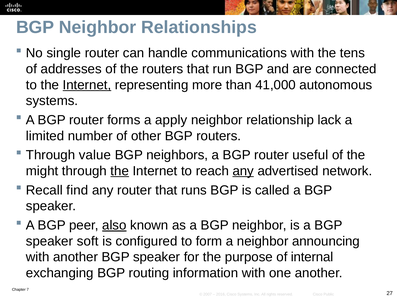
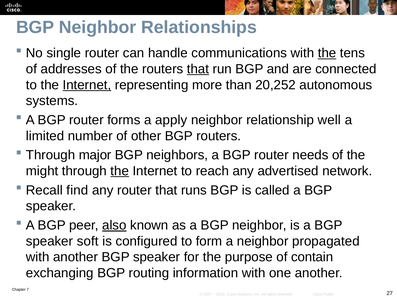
the underline: none -> present (327, 53)
that underline: none -> present (198, 69)
41,000: 41,000 -> 20,252 (276, 85)
lack: lack -> well (329, 120)
value: value -> major (95, 155)
useful: useful -> needs (310, 155)
any underline: present -> none (243, 171)
announcing: announcing -> propagated (326, 241)
internal: internal -> contain (312, 257)
